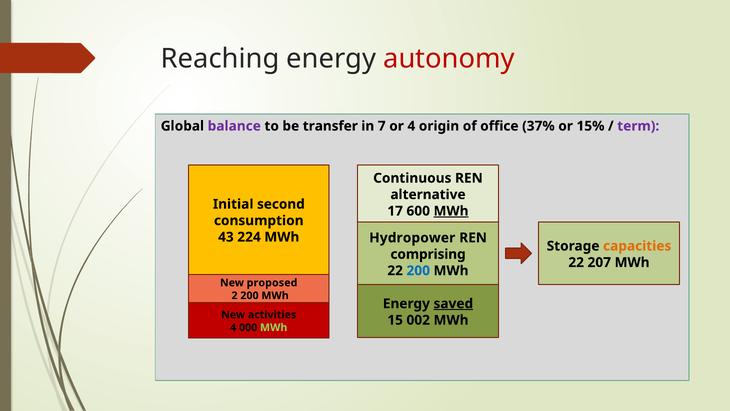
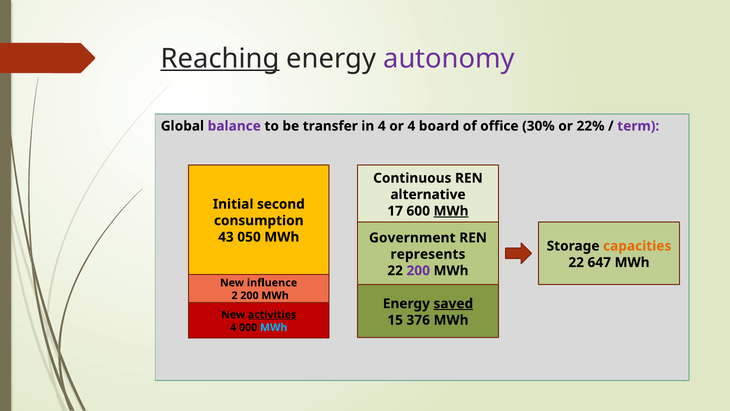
Reaching underline: none -> present (220, 58)
autonomy colour: red -> purple (449, 58)
in 7: 7 -> 4 (382, 126)
origin: origin -> board (439, 126)
37%: 37% -> 30% (538, 126)
15%: 15% -> 22% (590, 126)
224: 224 -> 050 (249, 237)
Hydropower: Hydropower -> Government (412, 238)
comprising: comprising -> represents (428, 254)
207: 207 -> 647 (599, 262)
200 colour: blue -> purple (418, 270)
proposed: proposed -> influence (272, 283)
activities underline: none -> present (272, 314)
002: 002 -> 376 (418, 320)
MWh colour: light green -> light blue (274, 327)
